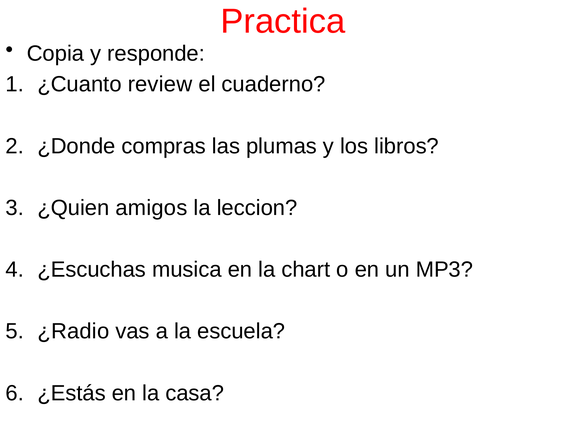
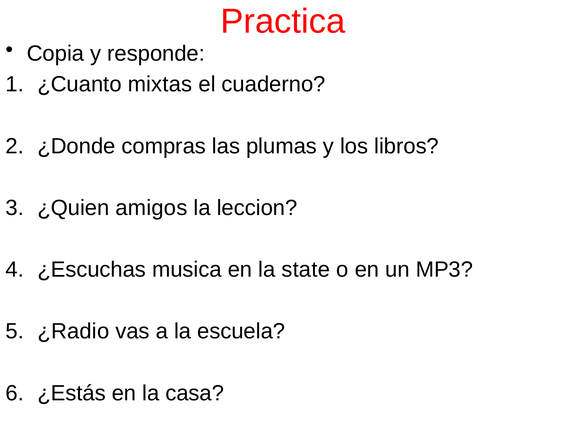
review: review -> mixtas (160, 84)
chart: chart -> state (306, 269)
